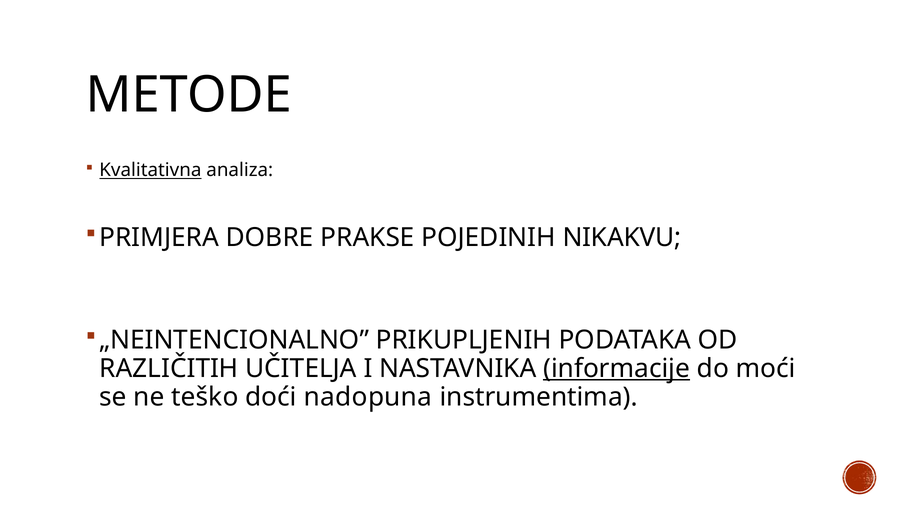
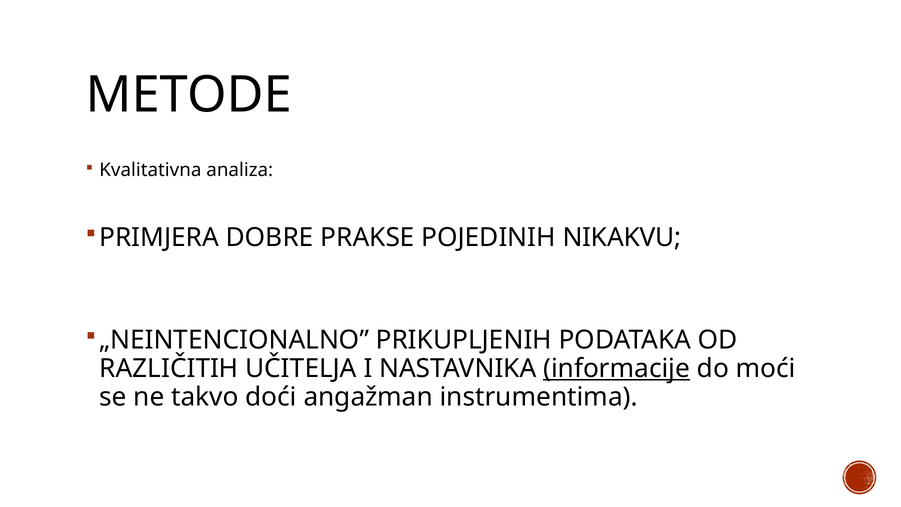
Kvalitativna underline: present -> none (150, 170)
teško: teško -> takvo (205, 397)
nadopuna: nadopuna -> angažman (368, 397)
